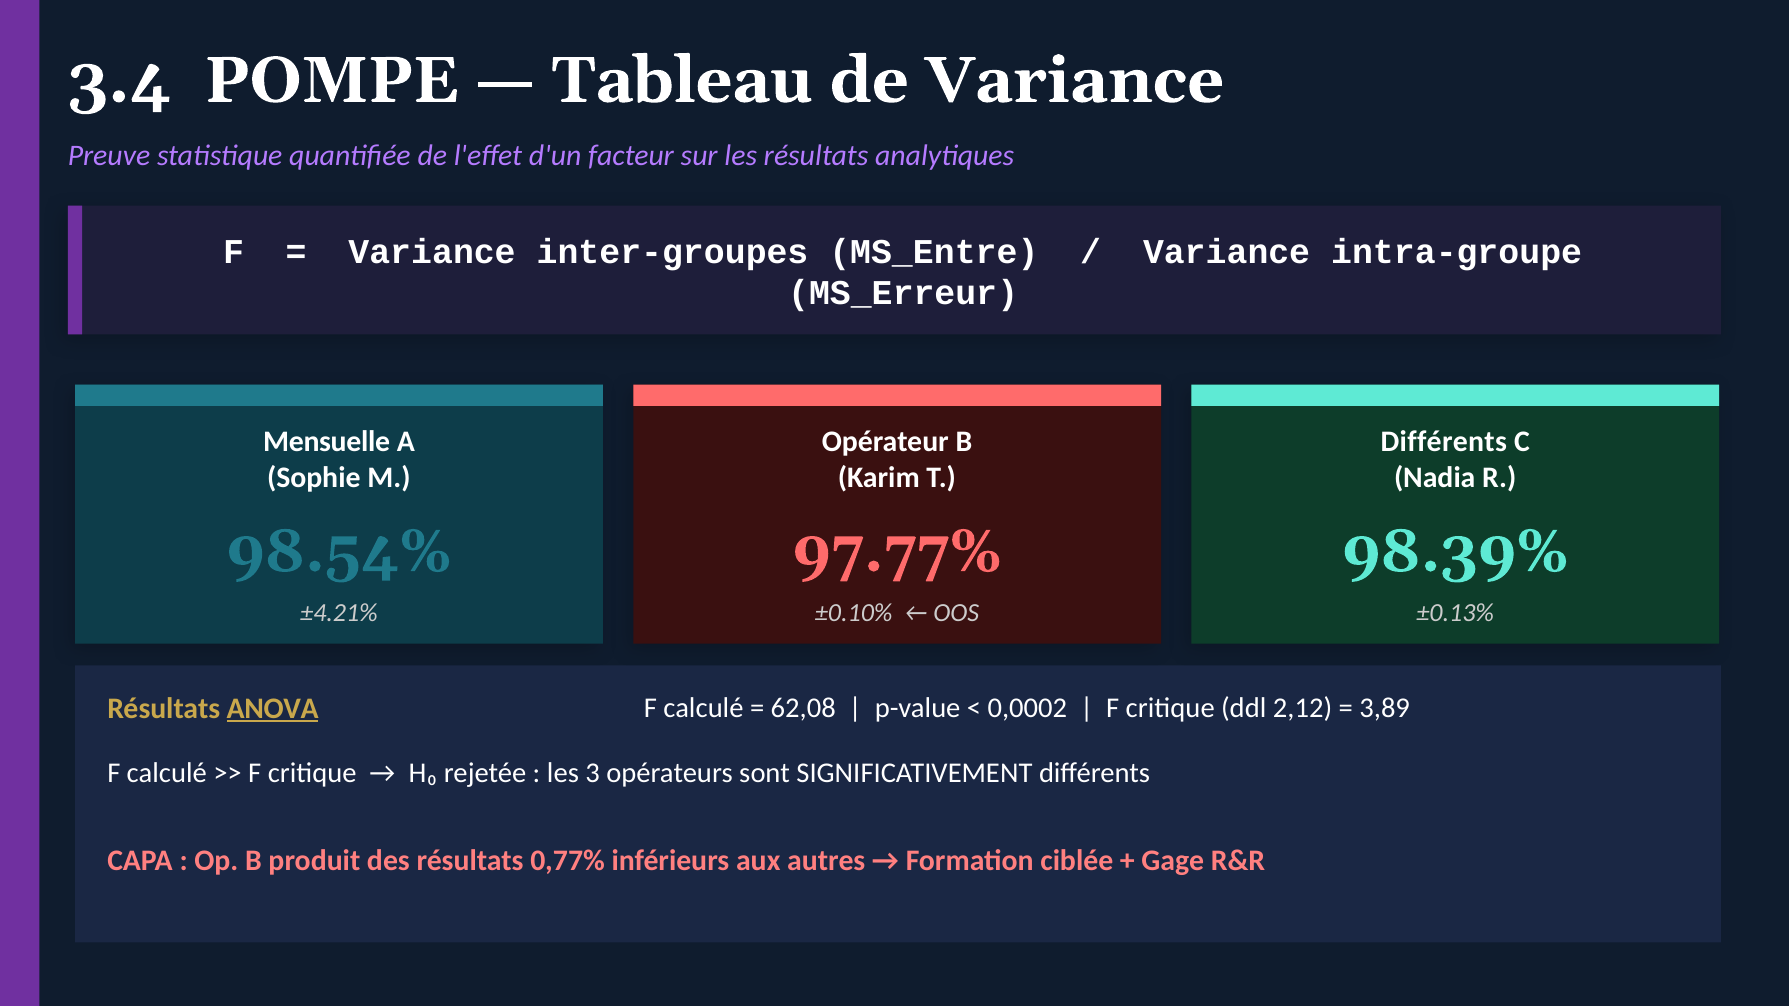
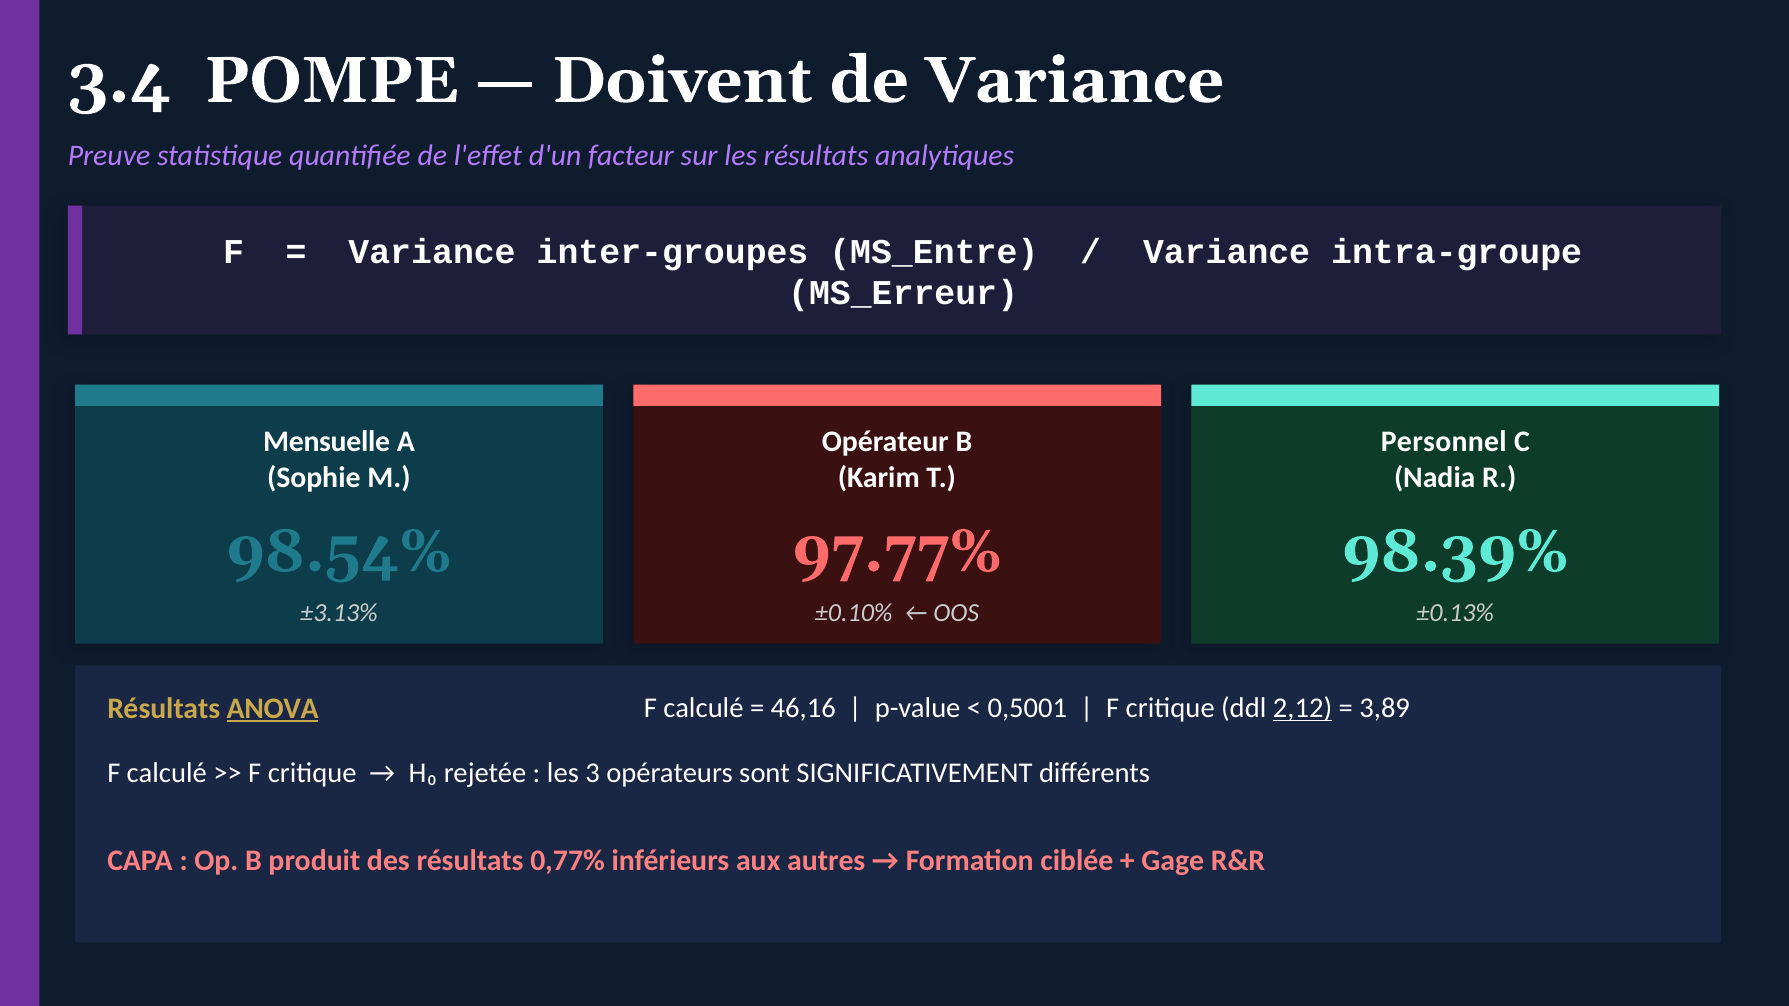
Tableau: Tableau -> Doivent (682, 81)
Différents: Différents -> Personnel (1444, 442)
±4.21%: ±4.21% -> ±3.13% (339, 614)
62,08: 62,08 -> 46,16 (803, 709)
0,0002: 0,0002 -> 0,5001 (1027, 709)
2,12 underline: none -> present (1303, 709)
